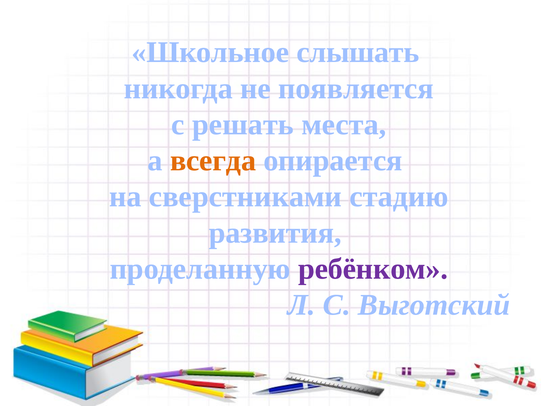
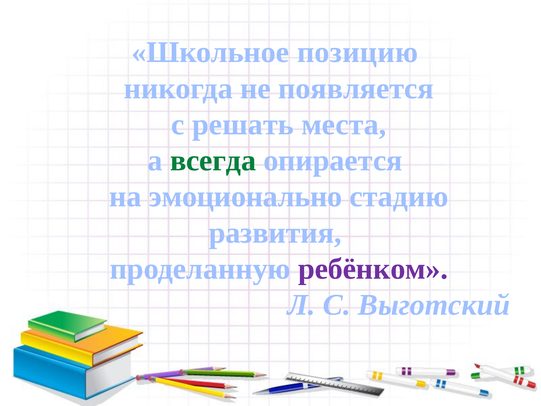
слышать: слышать -> позицию (358, 52)
всегда colour: orange -> green (213, 161)
сверстниками: сверстниками -> эмоционально (246, 197)
